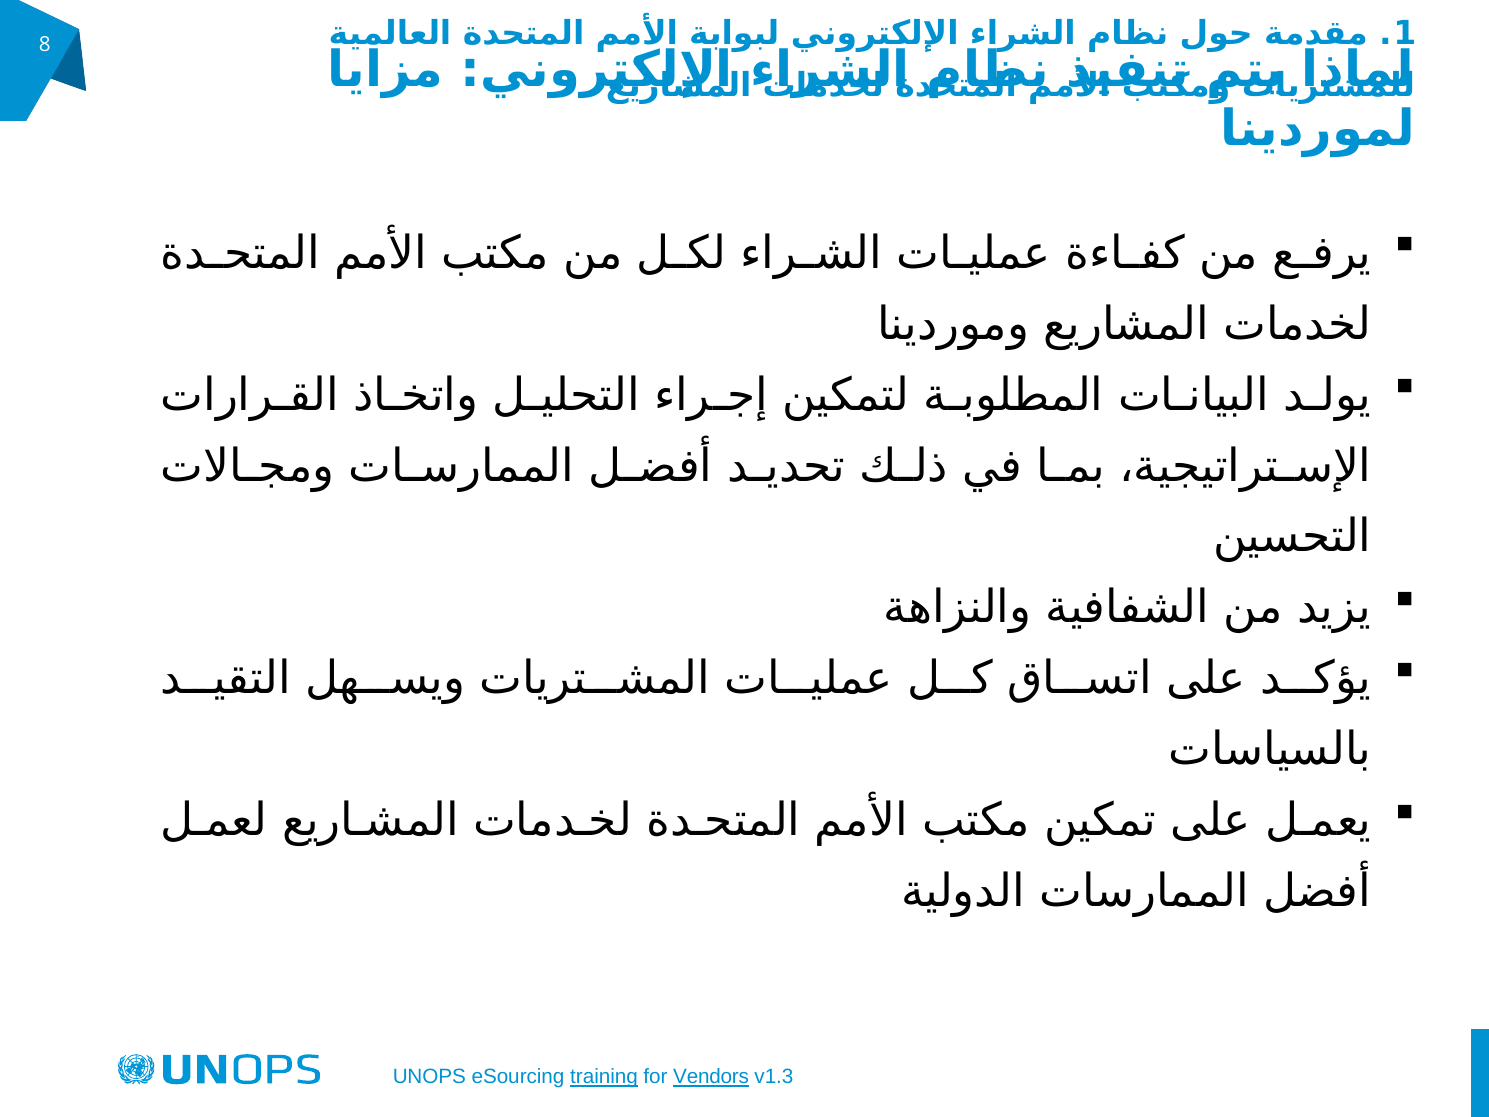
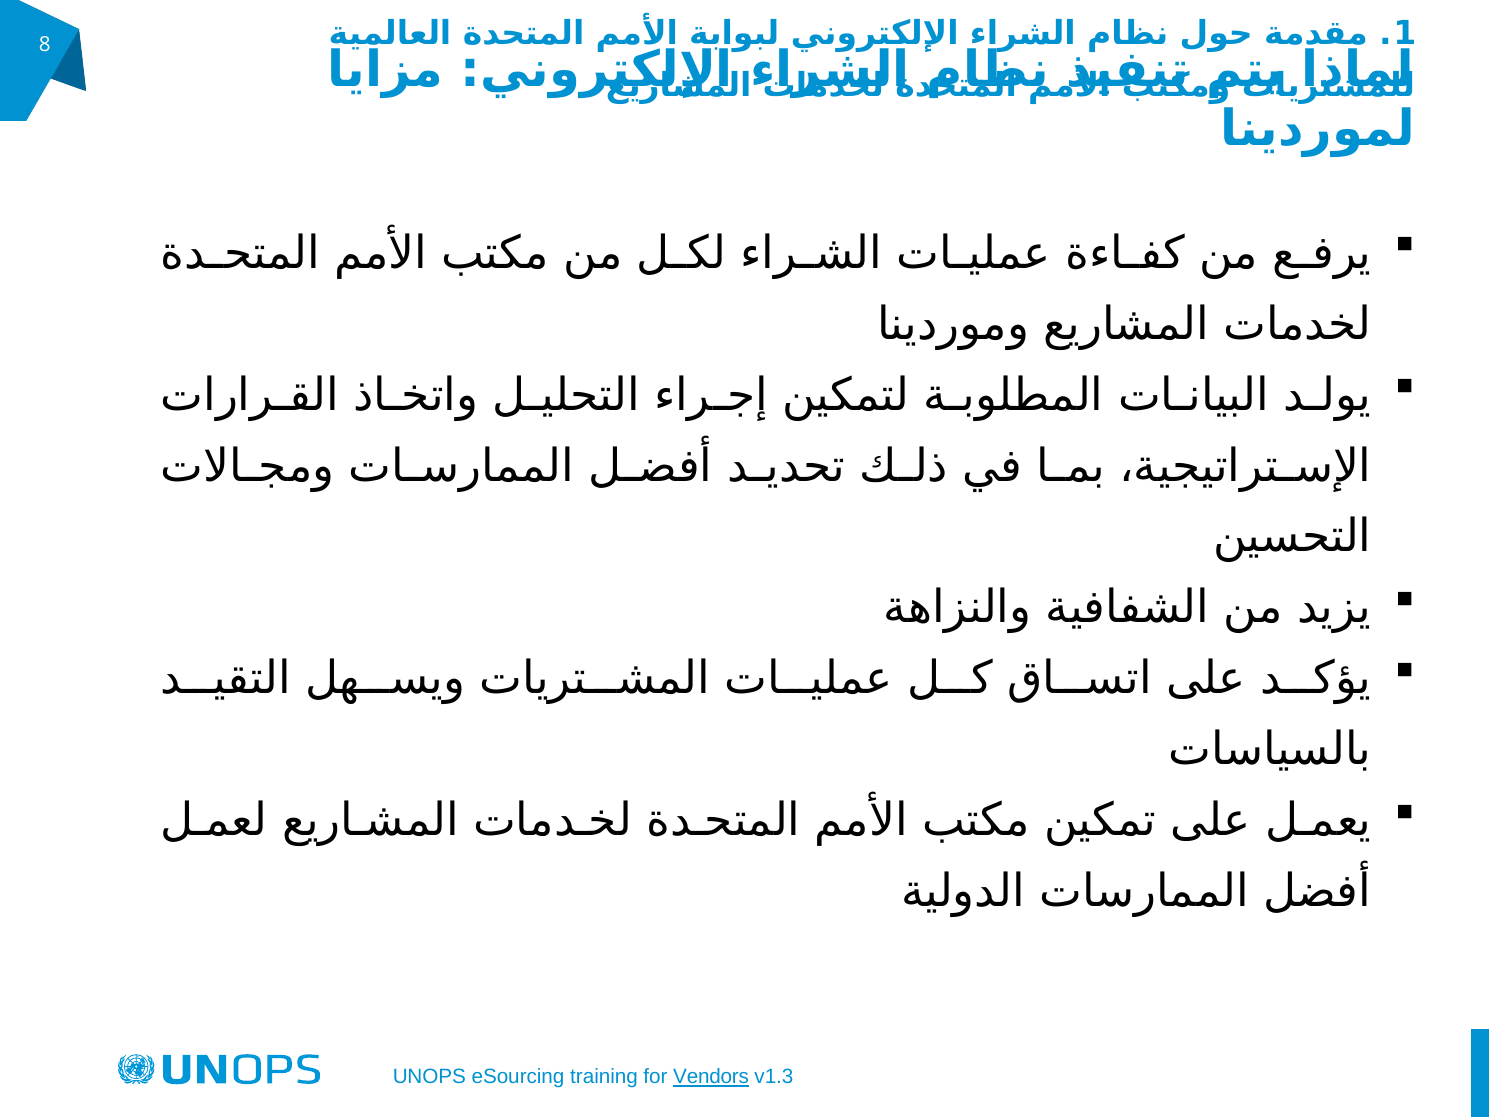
training underline: present -> none (604, 1077)
